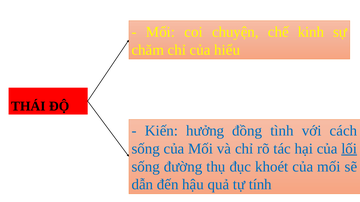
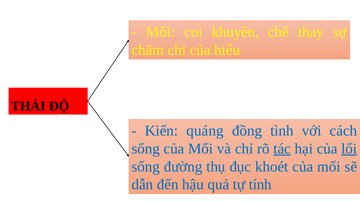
chuyện: chuyện -> khuyên (235, 32)
kinh: kinh -> thay (311, 32)
hưởng: hưởng -> quáng (205, 131)
tác underline: none -> present (282, 149)
